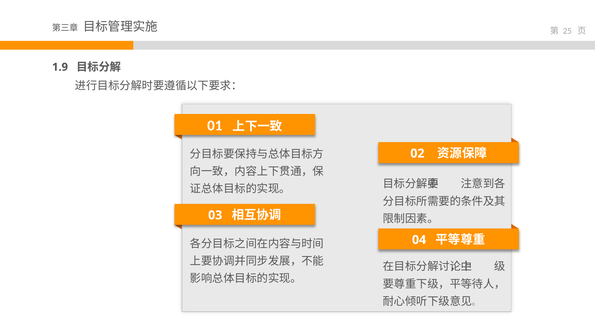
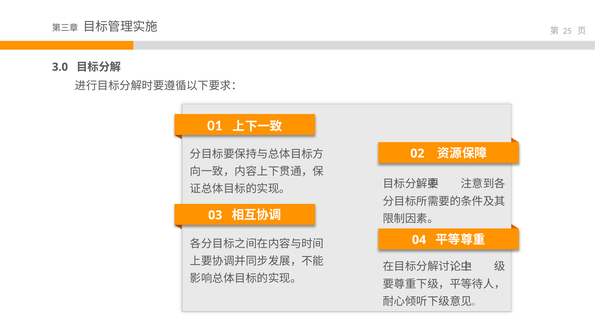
1.9: 1.9 -> 3.0 (60, 67)
